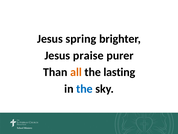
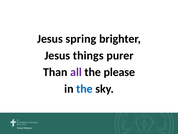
praise: praise -> things (88, 55)
all colour: orange -> purple (76, 72)
lasting: lasting -> please (119, 72)
